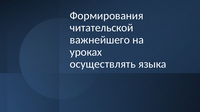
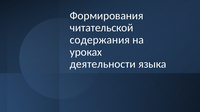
важнейшего: важнейшего -> содержания (100, 40)
осуществлять: осуществлять -> деятельности (103, 64)
